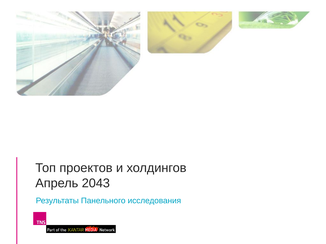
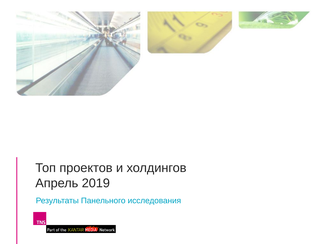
2043: 2043 -> 2019 (96, 184)
